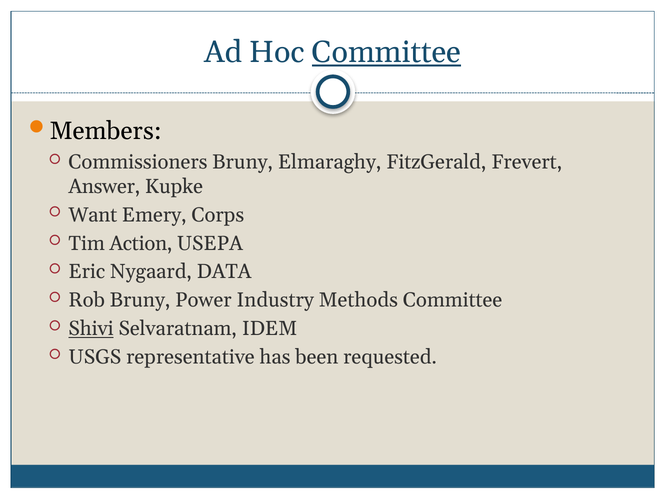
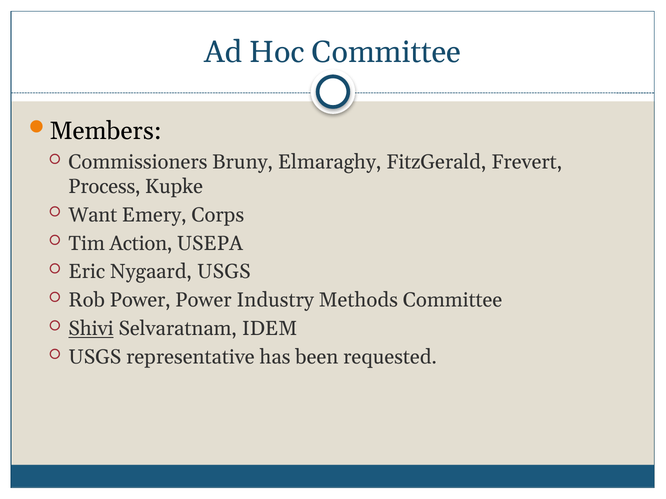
Committee underline: present -> none (387, 52)
Answer: Answer -> Process (104, 187)
Nygaard DATA: DATA -> USGS (224, 272)
Rob Bruny: Bruny -> Power (140, 301)
